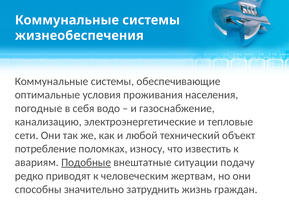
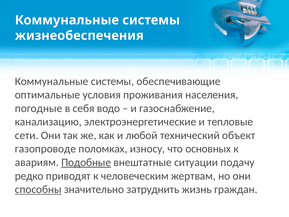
потребление: потребление -> газопроводе (45, 149)
известить: известить -> основных (208, 149)
способны underline: none -> present (38, 189)
